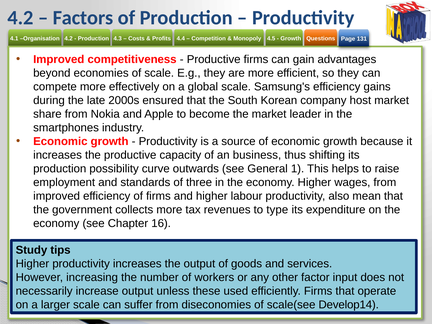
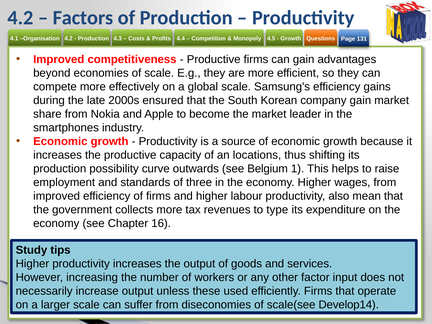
company host: host -> gain (360, 100)
business: business -> locations (257, 155)
General: General -> Belgium (268, 169)
